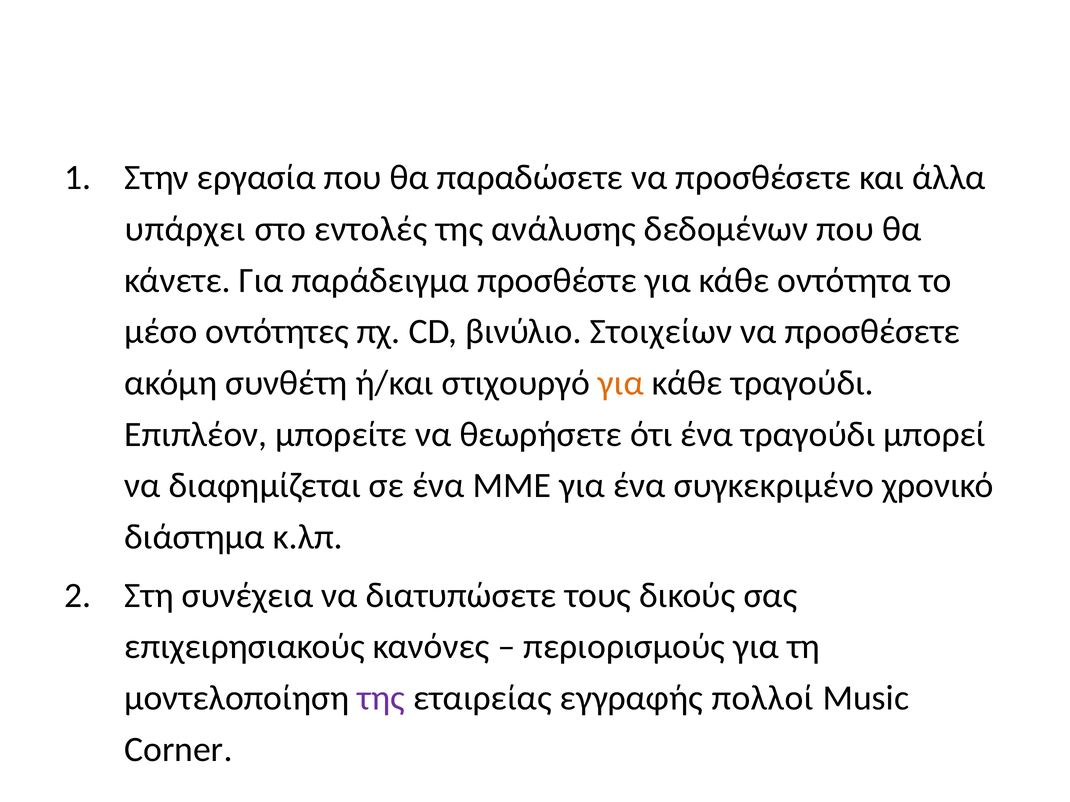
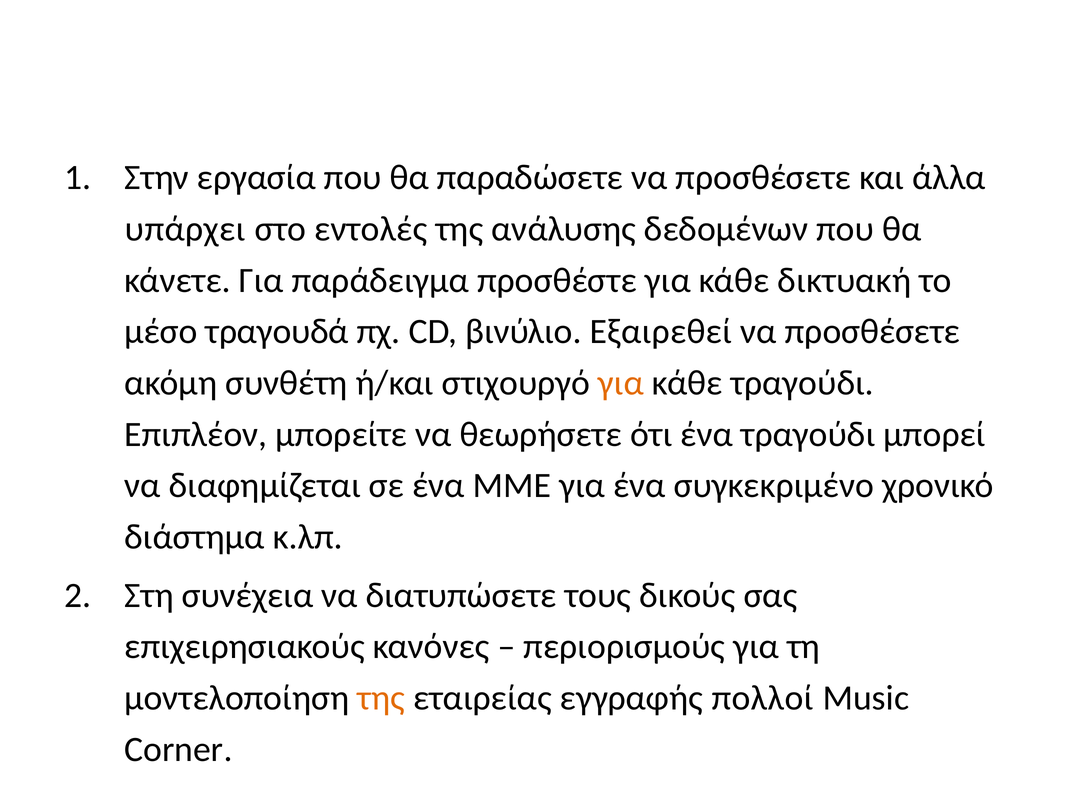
οντότητα: οντότητα -> δικτυακή (844, 281)
οντότητες: οντότητες -> τραγουδά (277, 332)
Στοιχείων: Στοιχείων -> Εξαιρεθεί (661, 332)
της colour: purple -> orange (381, 698)
